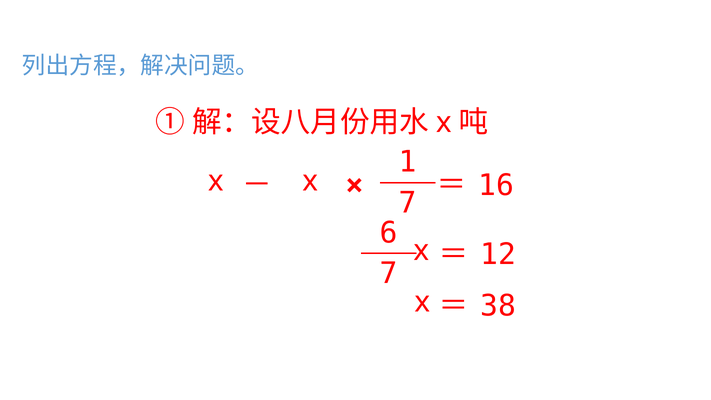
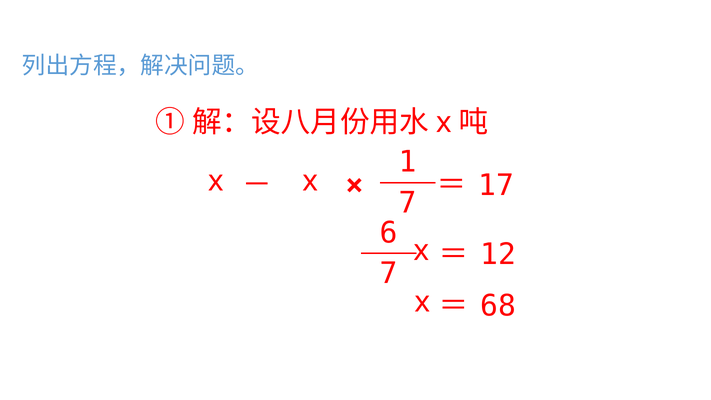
16: 16 -> 17 (496, 185)
38: 38 -> 68 (498, 306)
